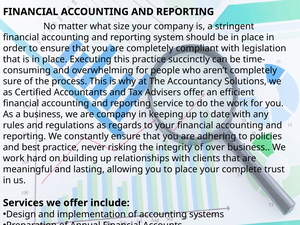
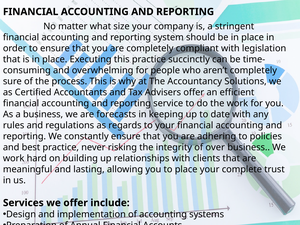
are company: company -> forecasts (116, 114)
